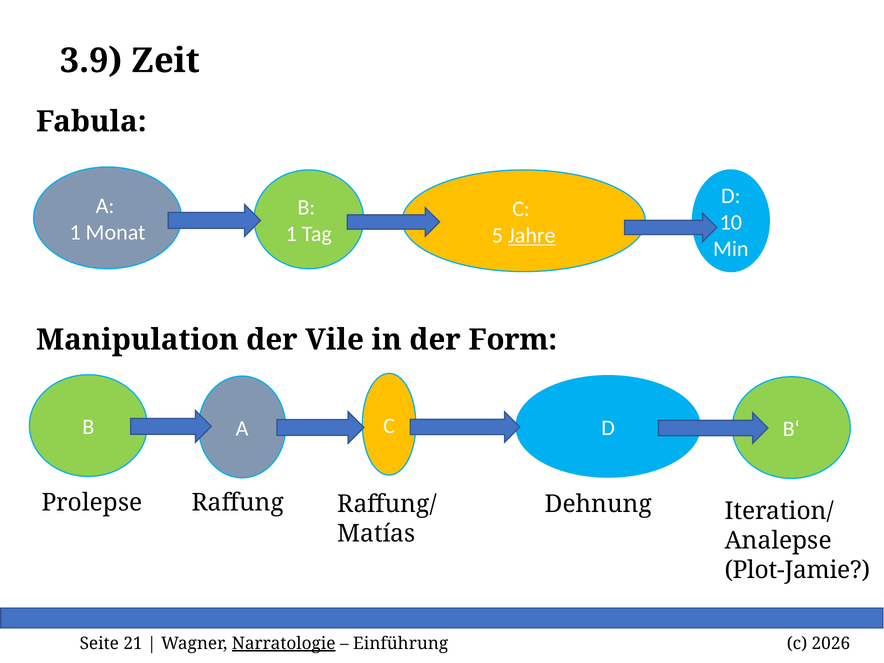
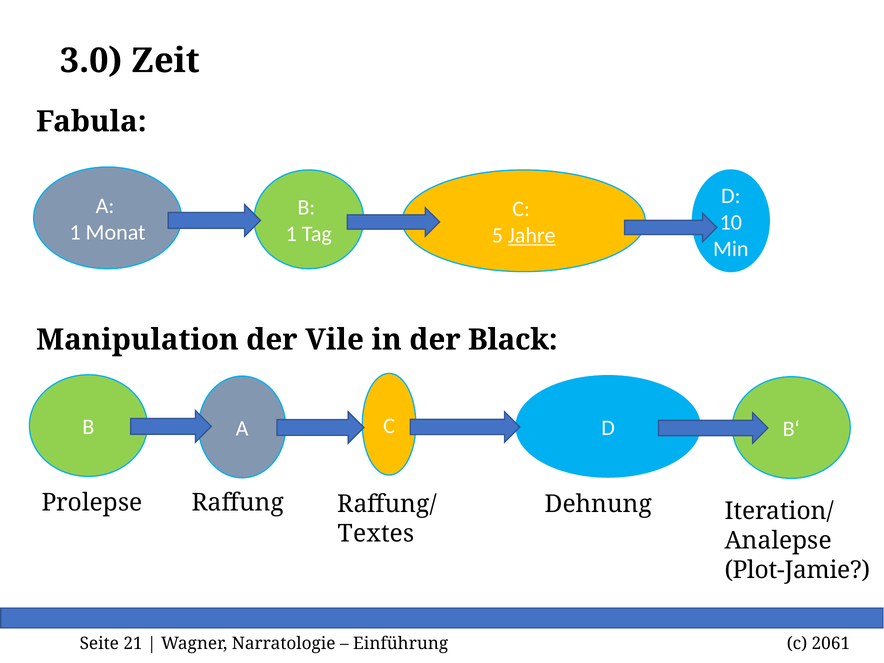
3.9: 3.9 -> 3.0 (91, 61)
Form: Form -> Black (513, 340)
Matías: Matías -> Textes (376, 533)
Narratologie underline: present -> none (284, 643)
2026: 2026 -> 2061 (831, 643)
